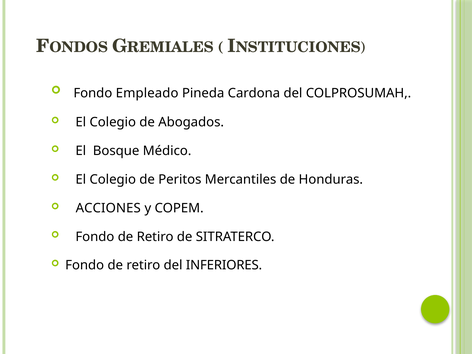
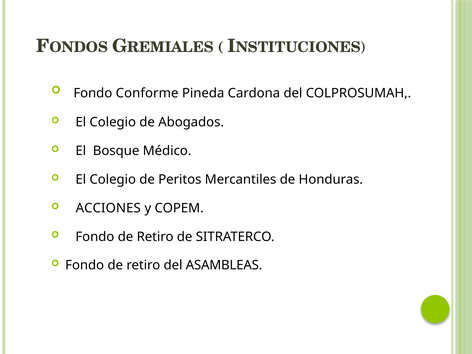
Empleado: Empleado -> Conforme (147, 93)
INFERIORES: INFERIORES -> ASAMBLEAS (224, 265)
